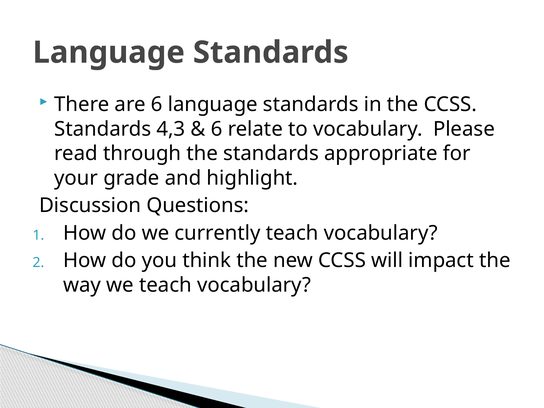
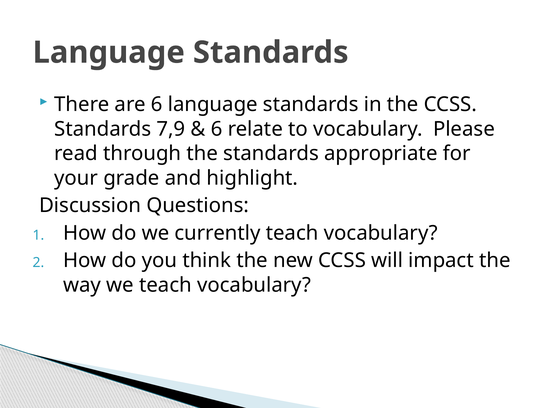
4,3: 4,3 -> 7,9 (171, 129)
